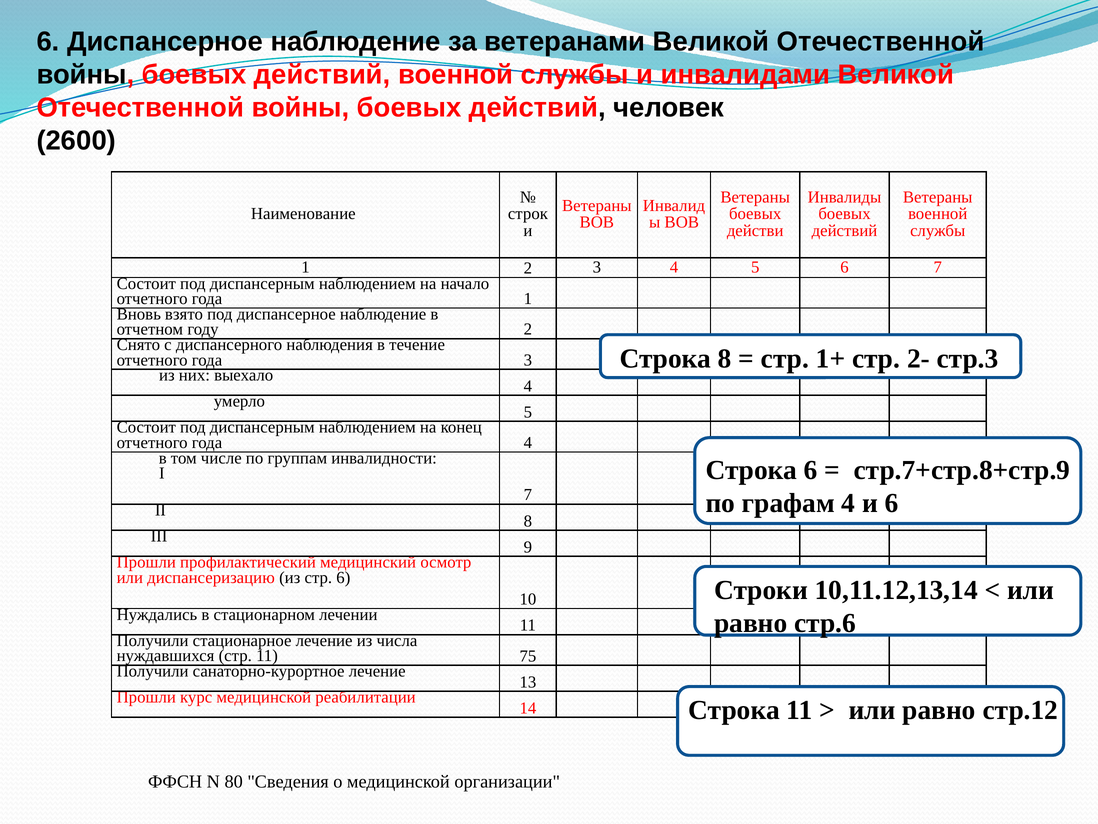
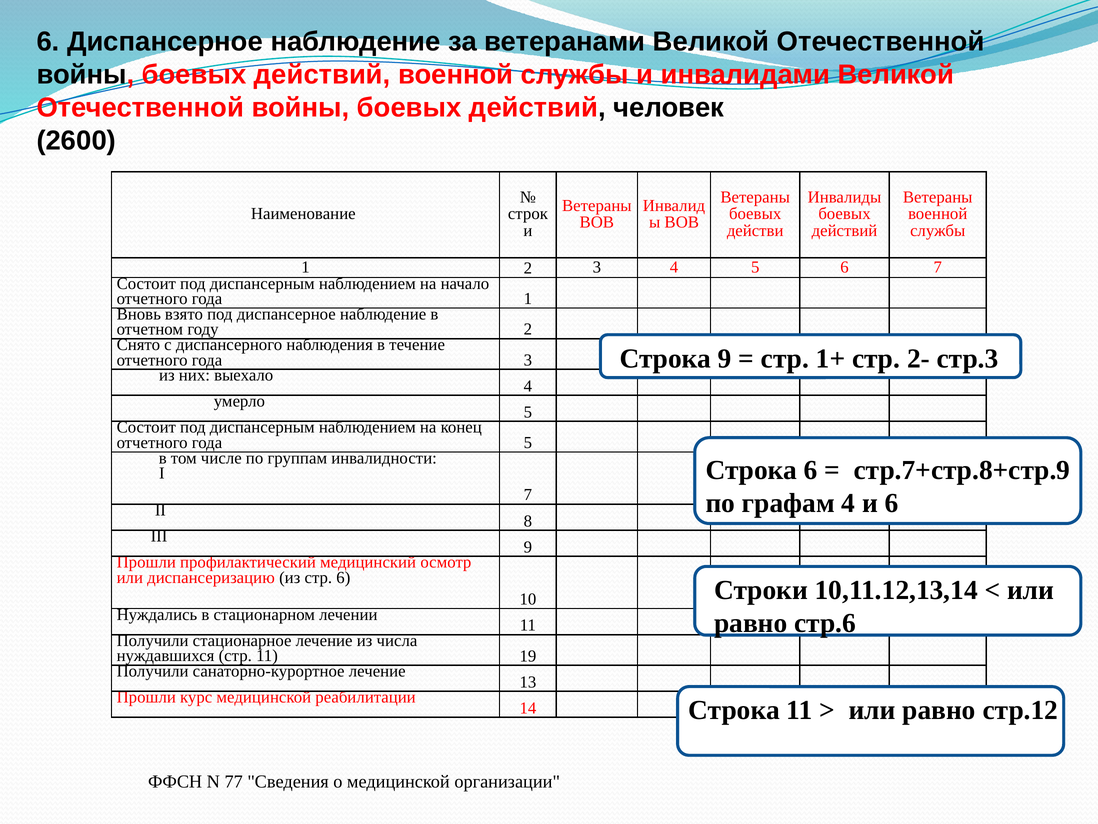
Строка 8: 8 -> 9 (725, 358)
года 4: 4 -> 5 (528, 442)
75: 75 -> 19 (528, 656)
80: 80 -> 77 (234, 781)
